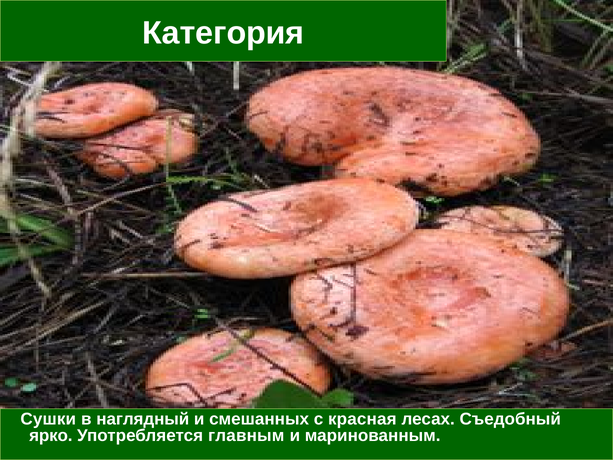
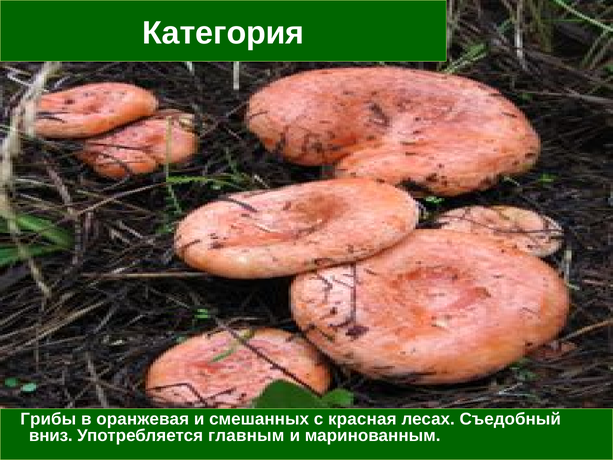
Сушки: Сушки -> Грибы (48, 419)
наглядный: наглядный -> оранжевая (143, 419)
ярко: ярко -> вниз (51, 435)
